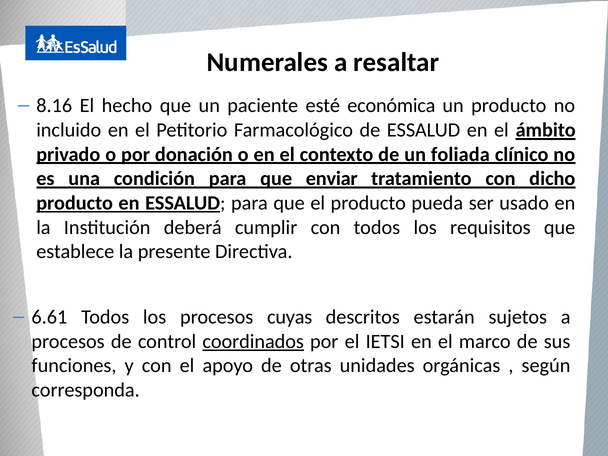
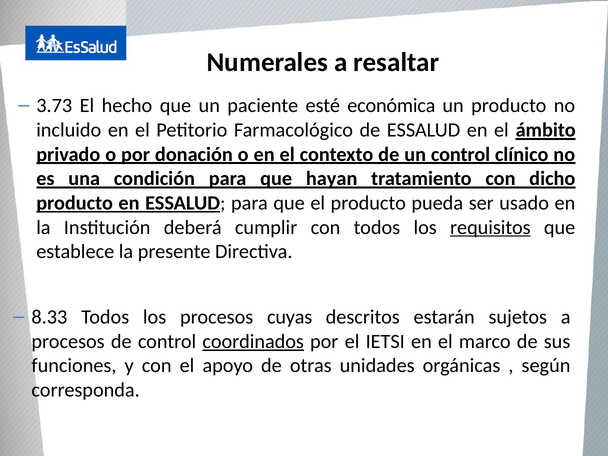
8.16: 8.16 -> 3.73 (54, 106)
un foliada: foliada -> control (461, 154)
enviar: enviar -> hayan (332, 179)
requisitos underline: none -> present (490, 227)
6.61: 6.61 -> 8.33 (49, 317)
